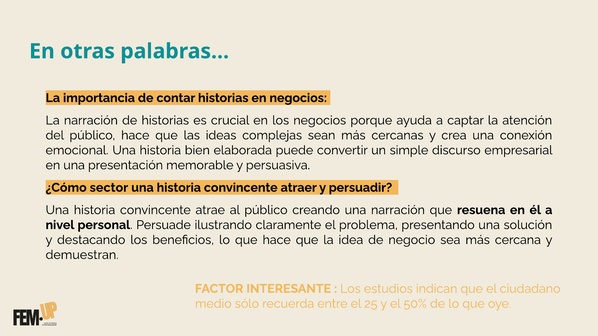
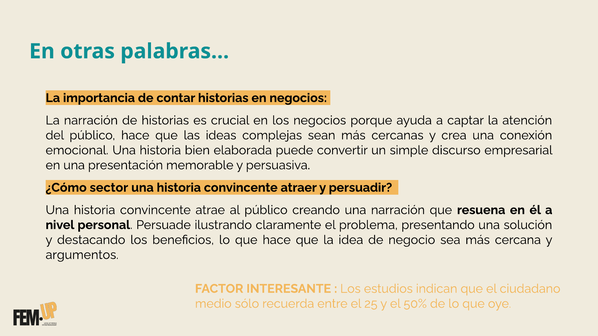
demuestran: demuestran -> argumentos (82, 255)
